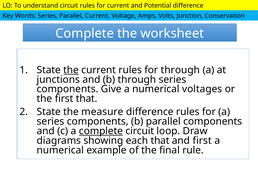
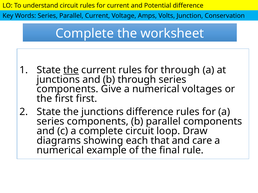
first that: that -> first (87, 99)
the measure: measure -> junctions (102, 112)
complete underline: present -> none (101, 131)
and first: first -> care (202, 141)
